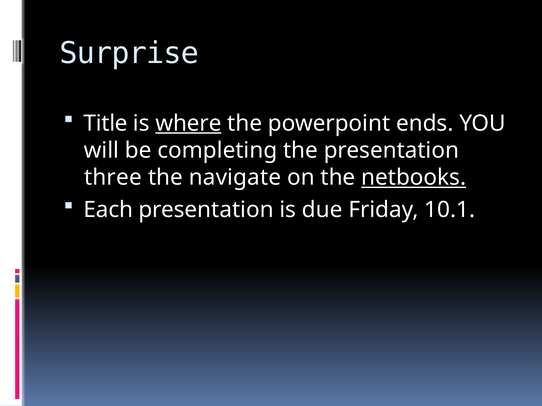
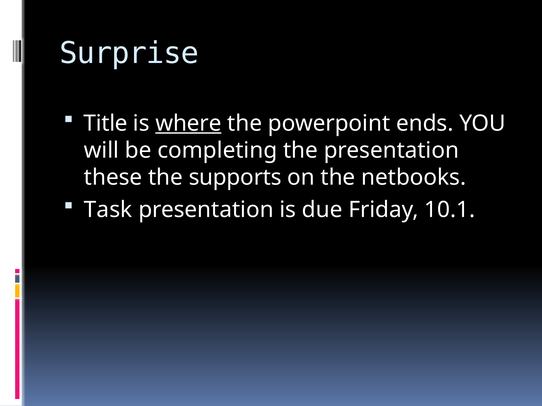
three: three -> these (113, 178)
navigate: navigate -> supports (235, 178)
netbooks underline: present -> none (414, 178)
Each: Each -> Task (108, 210)
